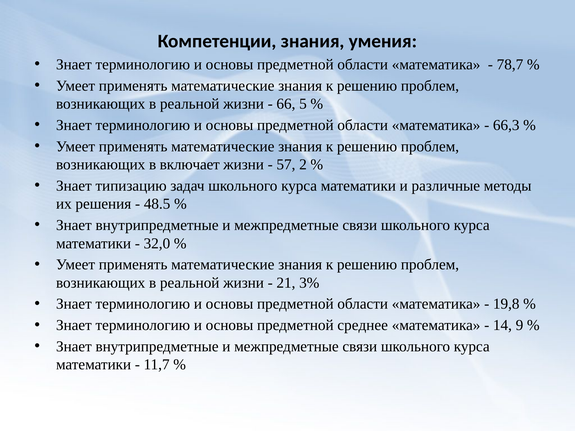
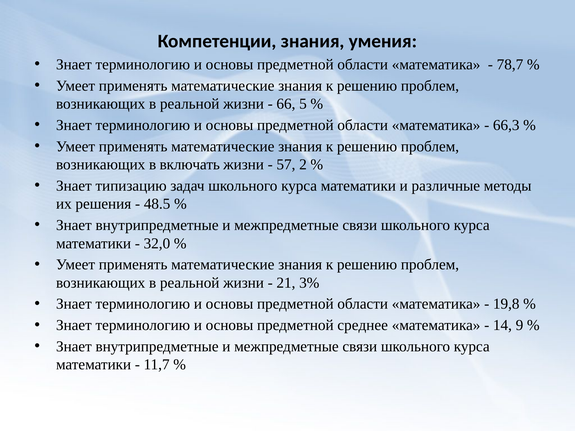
включает: включает -> включать (190, 165)
